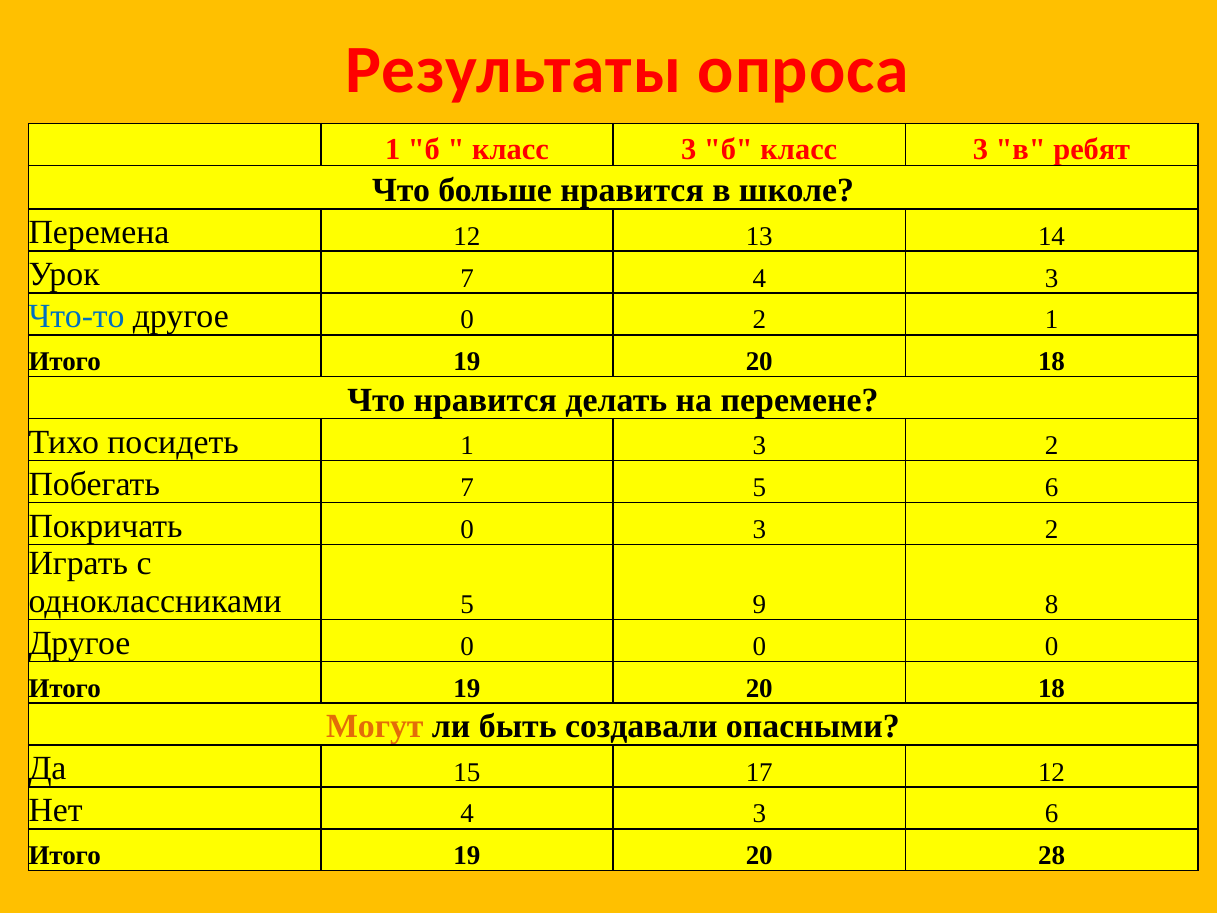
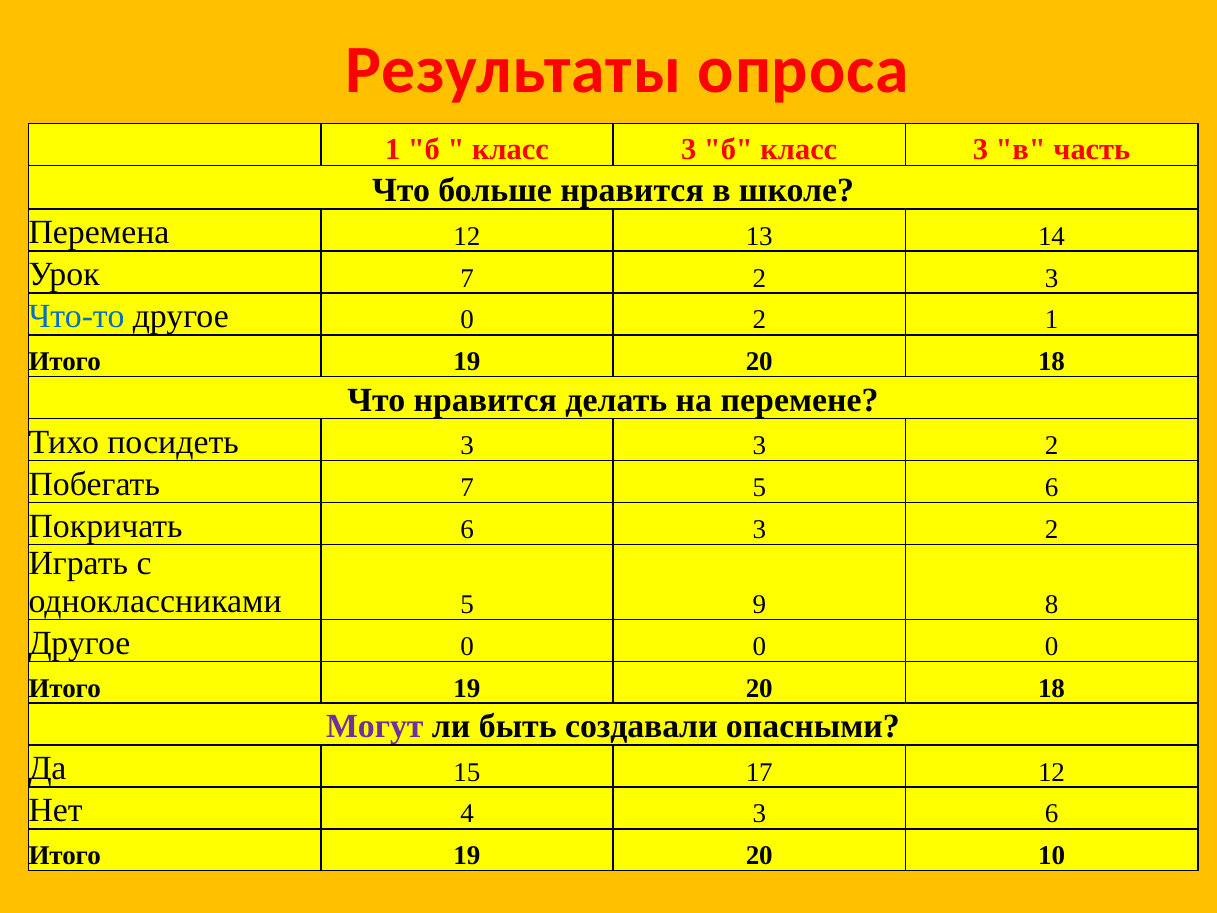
ребят: ребят -> часть (1092, 149)
7 4: 4 -> 2 (759, 278)
посидеть 1: 1 -> 3 (467, 446)
Покричать 0: 0 -> 6 (467, 529)
Могут colour: orange -> purple (375, 726)
28: 28 -> 10 (1052, 856)
